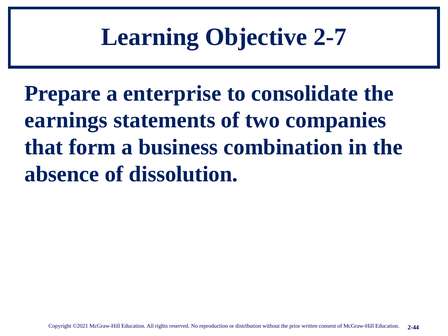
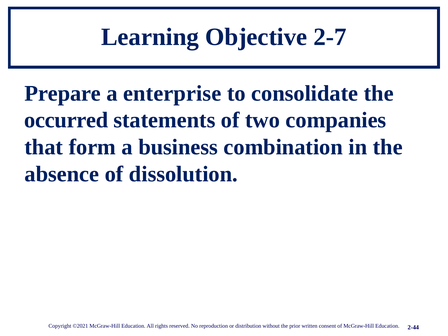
earnings: earnings -> occurred (66, 120)
